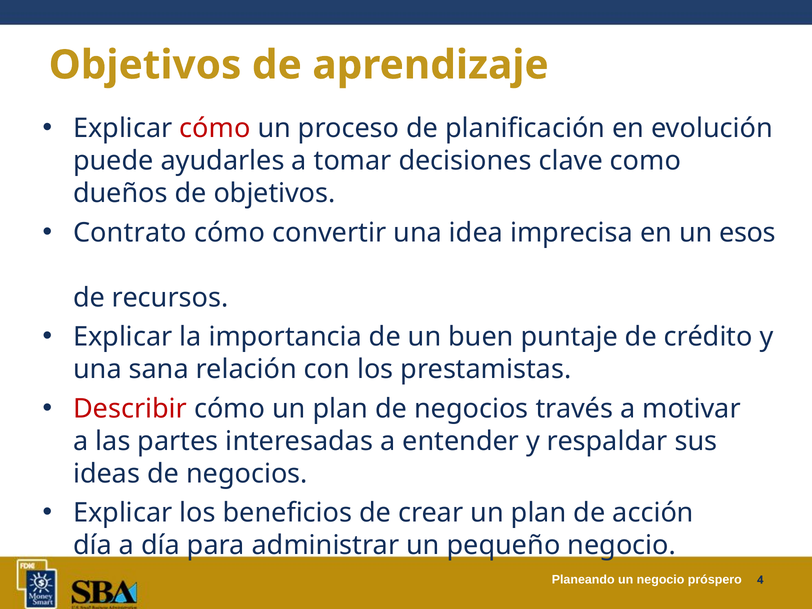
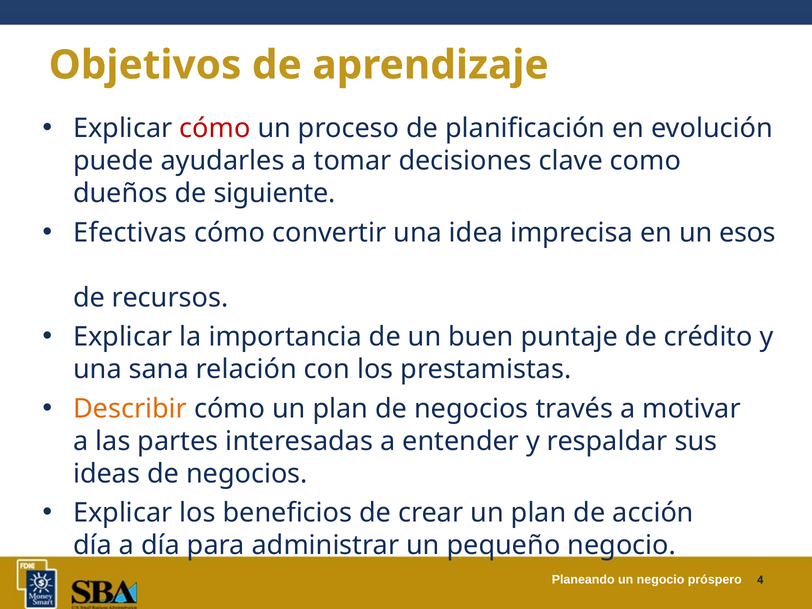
de objetivos: objetivos -> siguiente (275, 193)
Contrato: Contrato -> Efectivas (130, 233)
Describir colour: red -> orange (130, 409)
